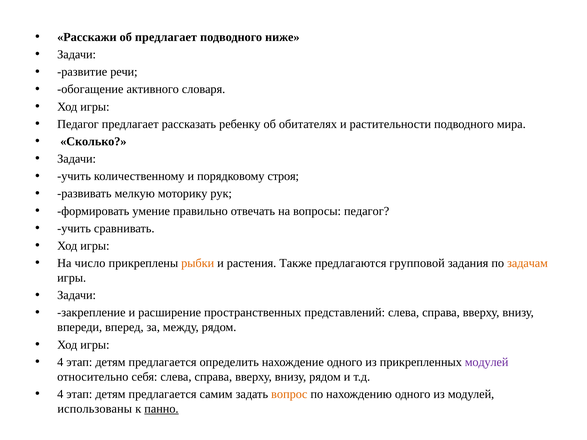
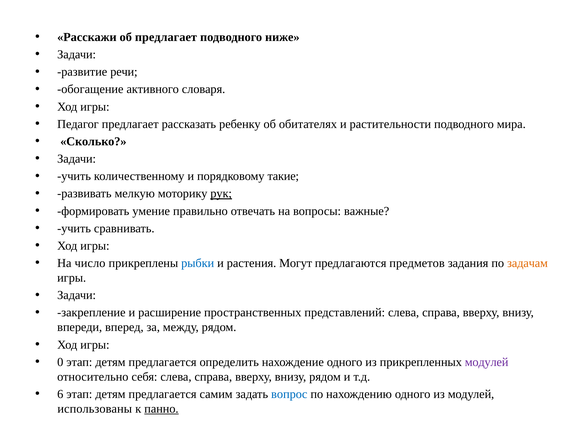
строя: строя -> такие (283, 176)
рук underline: none -> present (221, 194)
вопросы педагог: педагог -> важные (367, 211)
рыбки colour: orange -> blue (198, 263)
Также: Также -> Могут (296, 263)
групповой: групповой -> предметов (417, 263)
4: 4 -> 0 (60, 362)
4: 4 -> 6 (60, 394)
вопрос colour: orange -> blue (289, 394)
